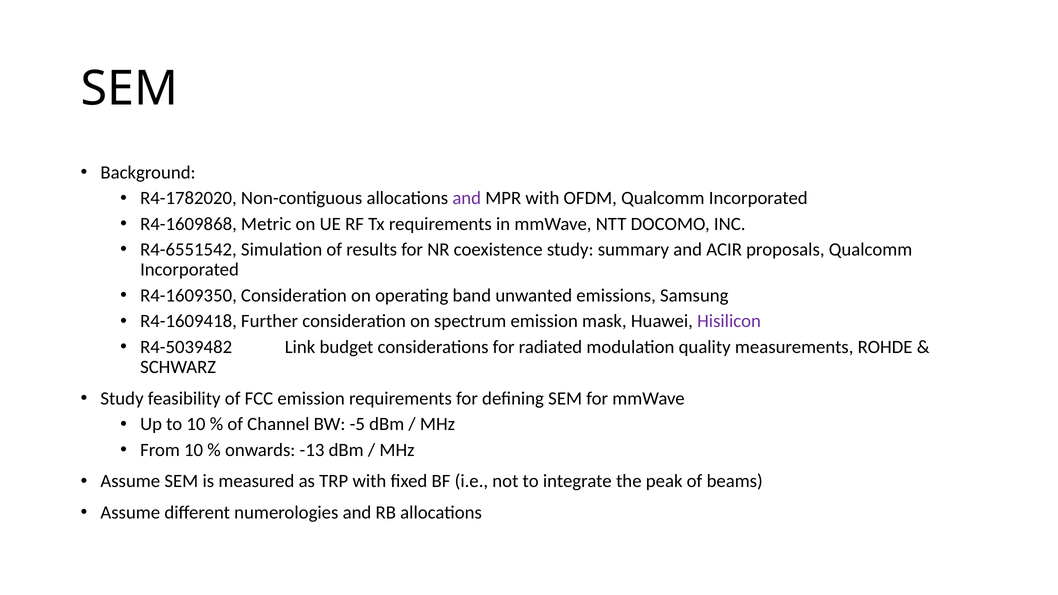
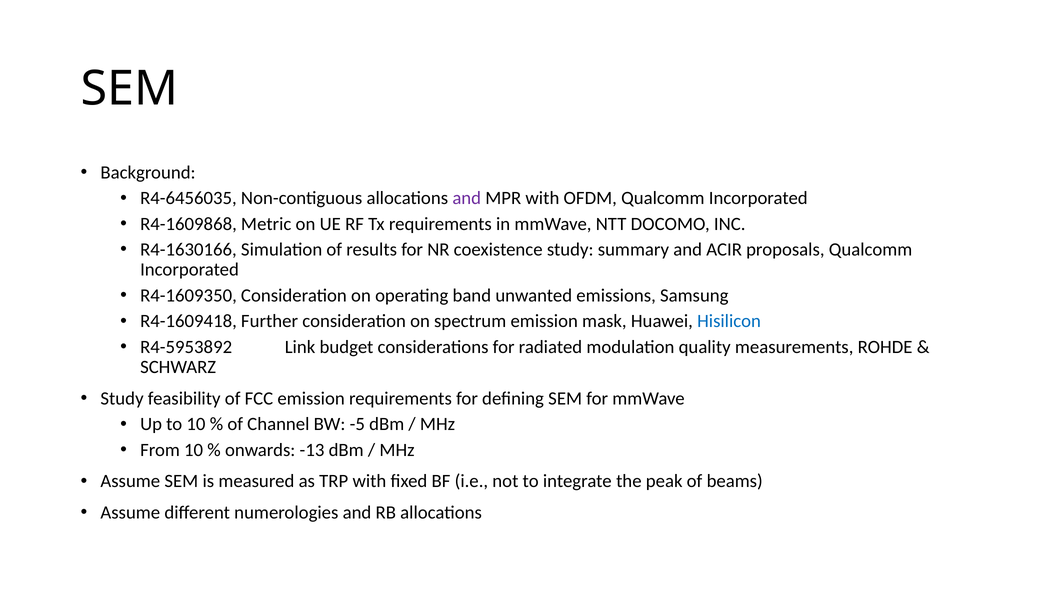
R4-1782020: R4-1782020 -> R4-6456035 (188, 198)
R4-6551542: R4-6551542 -> R4-1630166 (188, 250)
Hisilicon colour: purple -> blue (729, 321)
R4-5039482: R4-5039482 -> R4-5953892 (186, 347)
